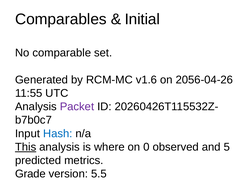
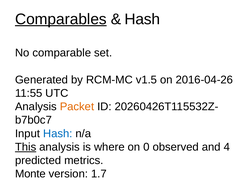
Comparables underline: none -> present (61, 19)
Initial: Initial -> Hash (142, 19)
v1.6: v1.6 -> v1.5 (146, 80)
2056-04-26: 2056-04-26 -> 2016-04-26 (204, 80)
Packet colour: purple -> orange (77, 107)
5: 5 -> 4 (227, 147)
Grade: Grade -> Monte (30, 174)
5.5: 5.5 -> 1.7 (99, 174)
